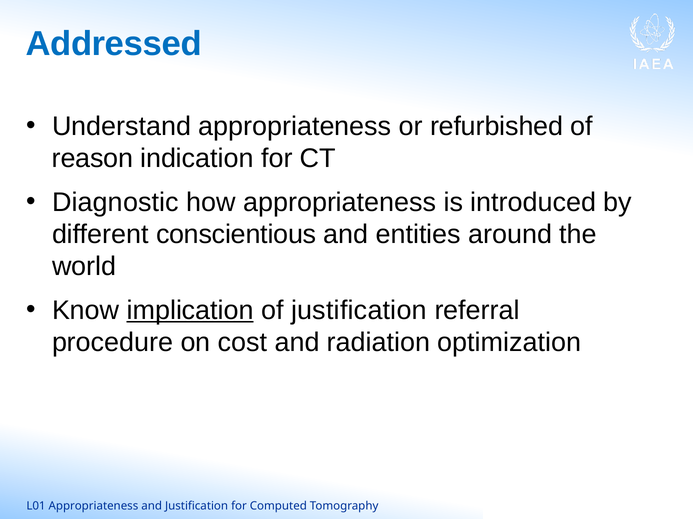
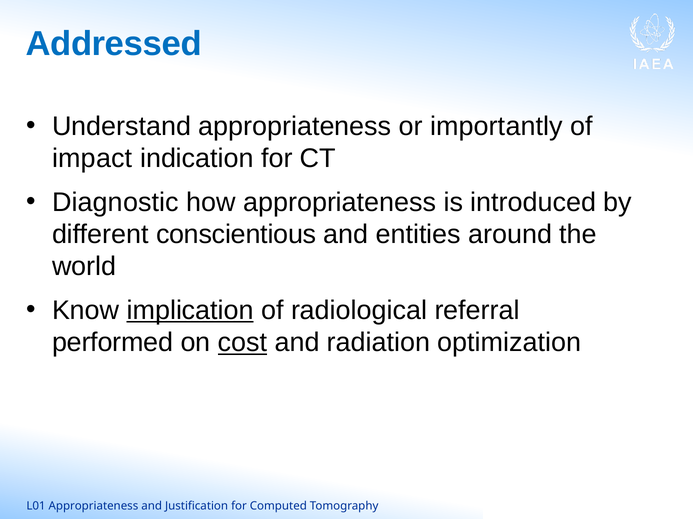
refurbished: refurbished -> importantly (496, 126)
reason: reason -> impact (92, 159)
of justification: justification -> radiological (359, 311)
procedure: procedure -> performed (113, 343)
cost underline: none -> present (243, 343)
